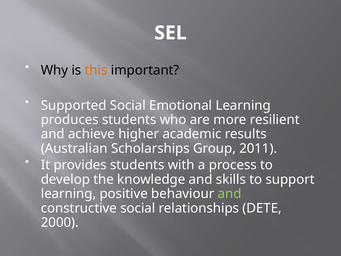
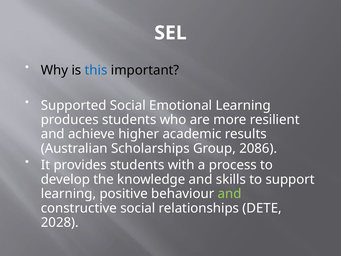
this colour: orange -> blue (96, 70)
2011: 2011 -> 2086 (258, 148)
2000: 2000 -> 2028 (60, 222)
